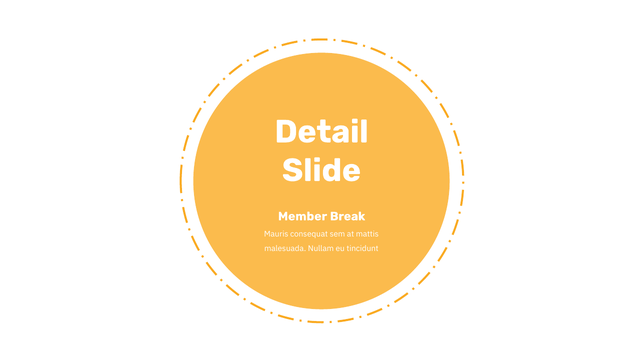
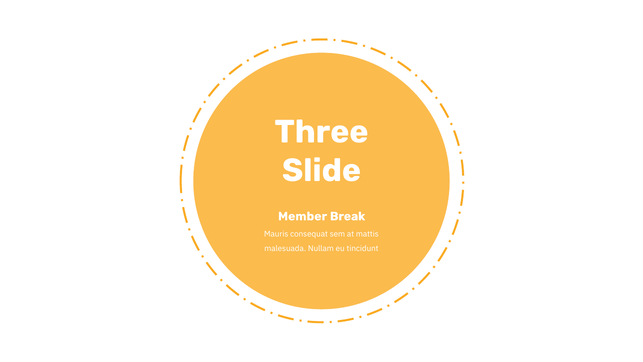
Detail: Detail -> Three (321, 132)
